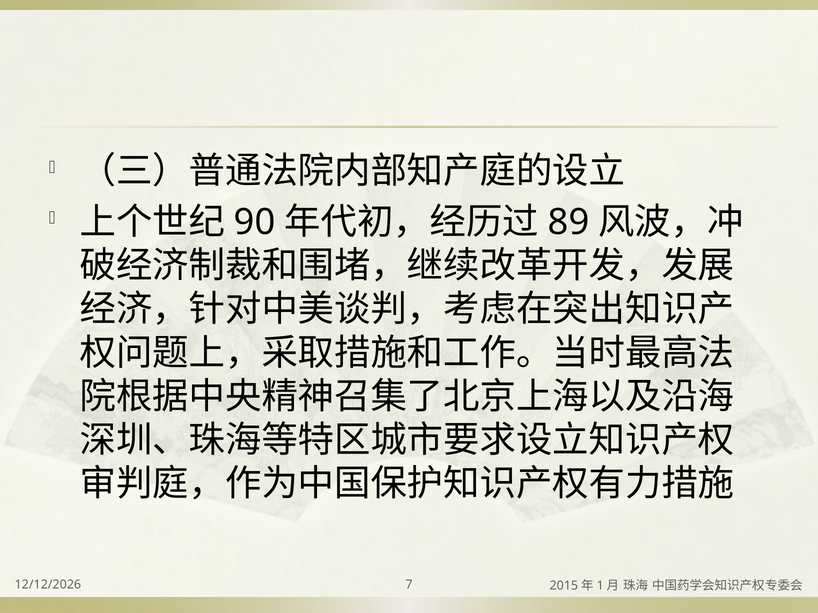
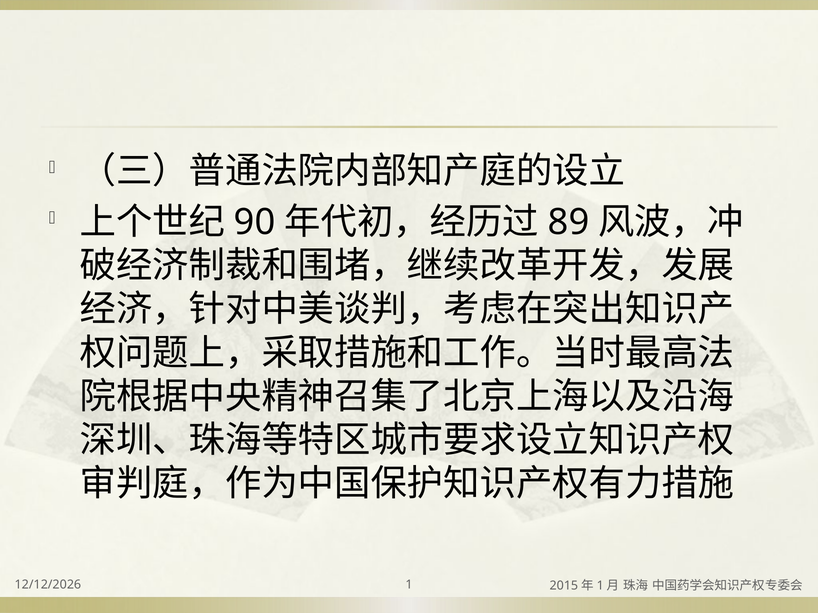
7: 7 -> 1 (409, 585)
